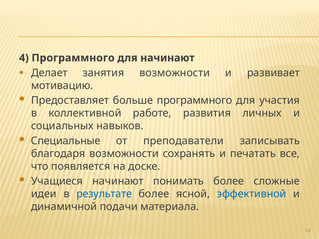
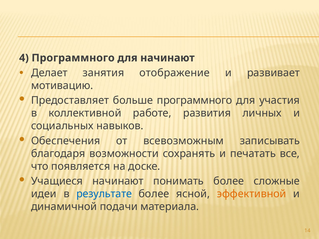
занятия возможности: возможности -> отображение (175, 73)
Специальные: Специальные -> Обеспечения (66, 141)
преподаватели: преподаватели -> всевозможным (184, 141)
эффективной colour: blue -> orange (252, 194)
